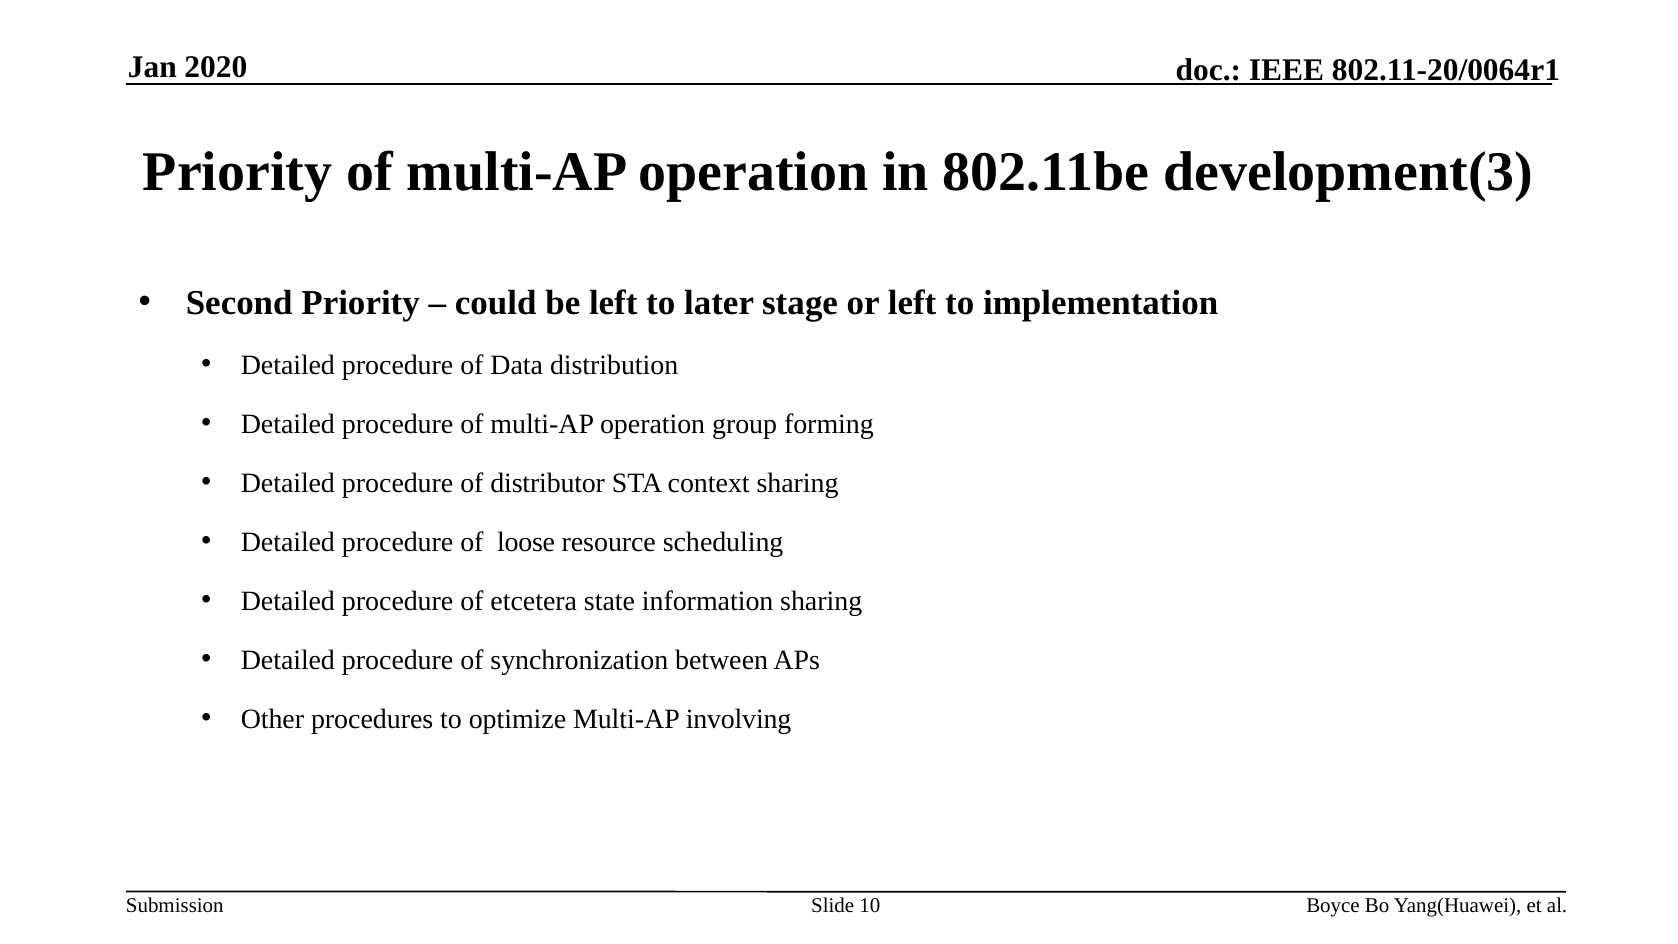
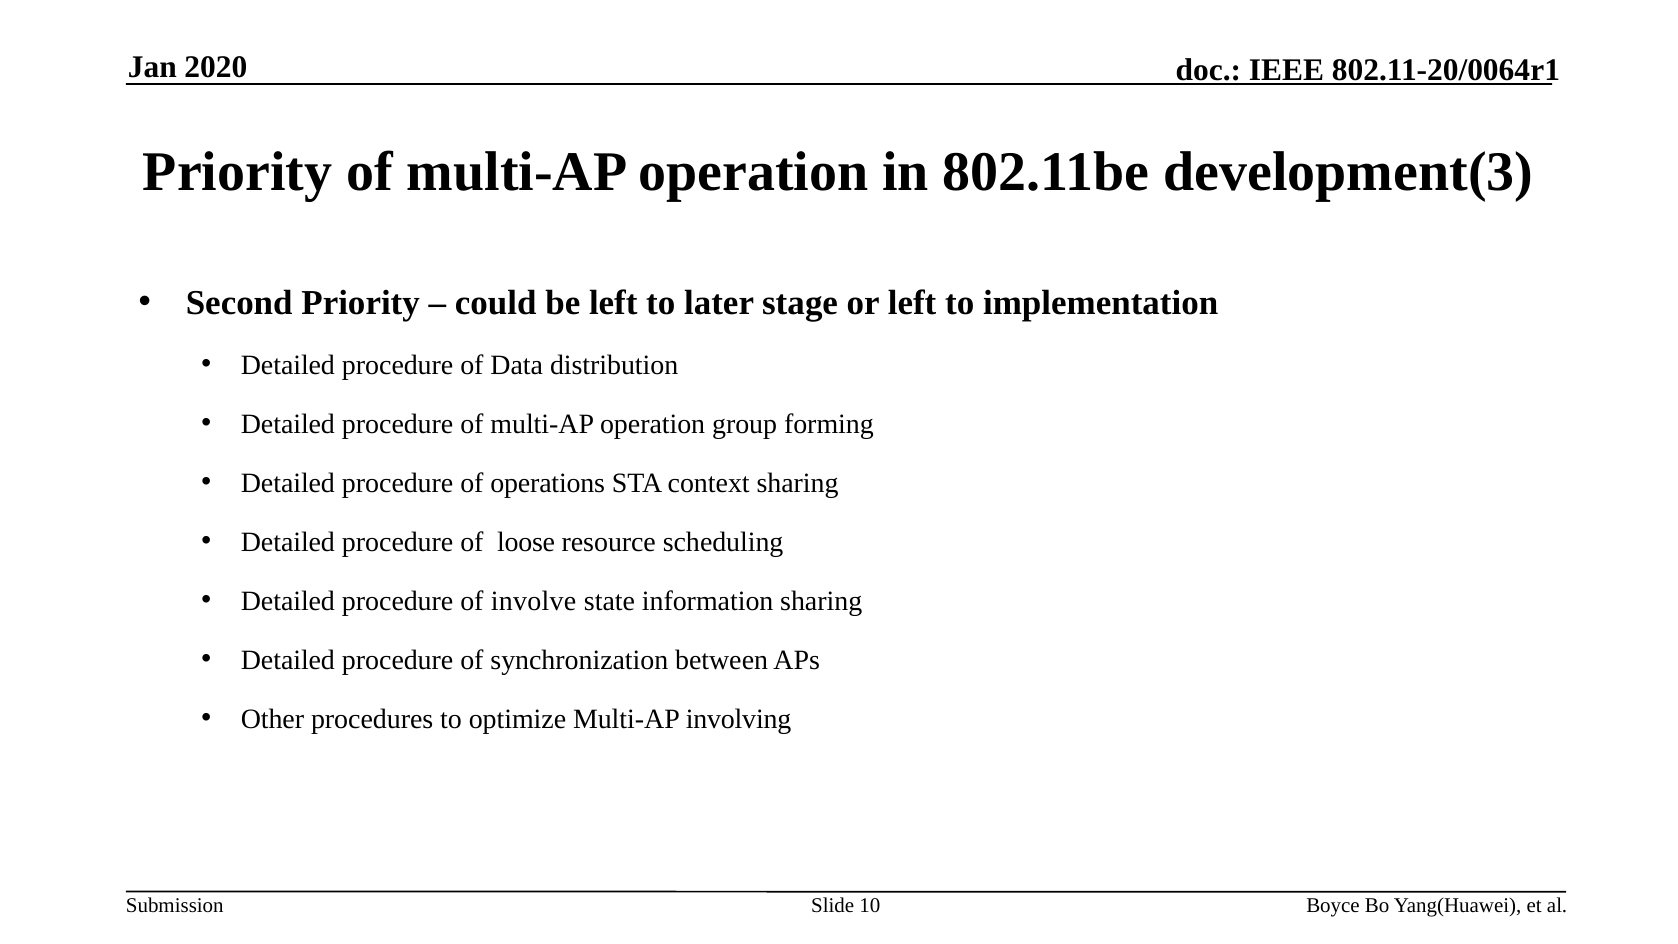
distributor: distributor -> operations (548, 483)
etcetera: etcetera -> involve (534, 601)
